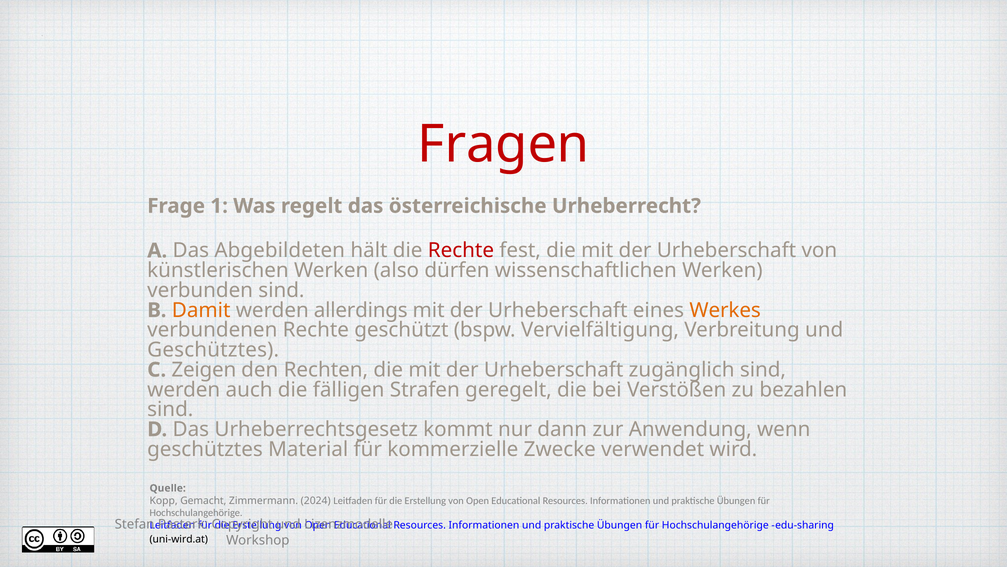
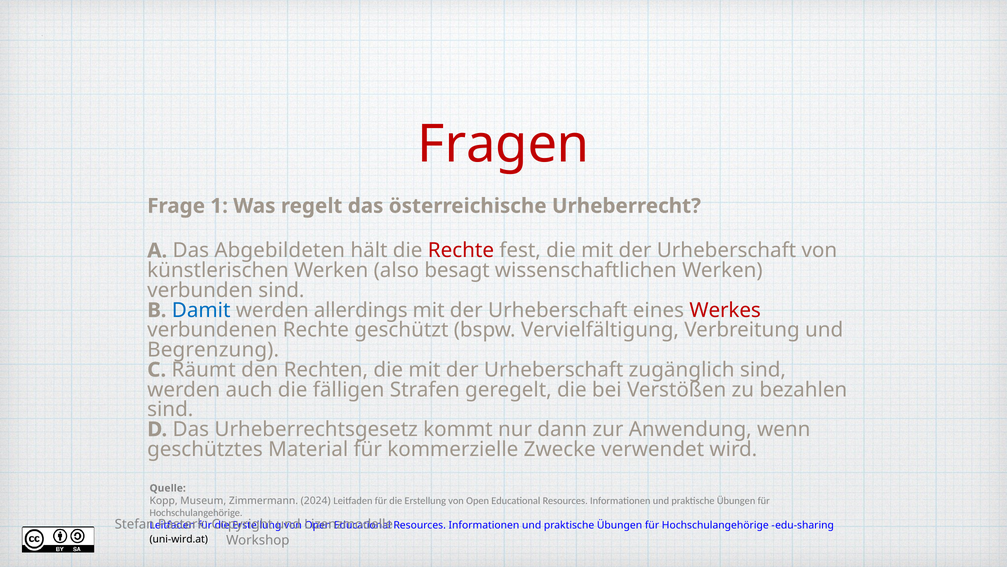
dürfen: dürfen -> besagt (457, 270)
Damit colour: orange -> blue (201, 310)
Werkes colour: orange -> red (725, 310)
Geschütztes: Geschütztes -> Begrenzung (213, 350)
Zeigen: Zeigen -> Räumt (204, 369)
Gemacht: Gemacht -> Museum (203, 500)
